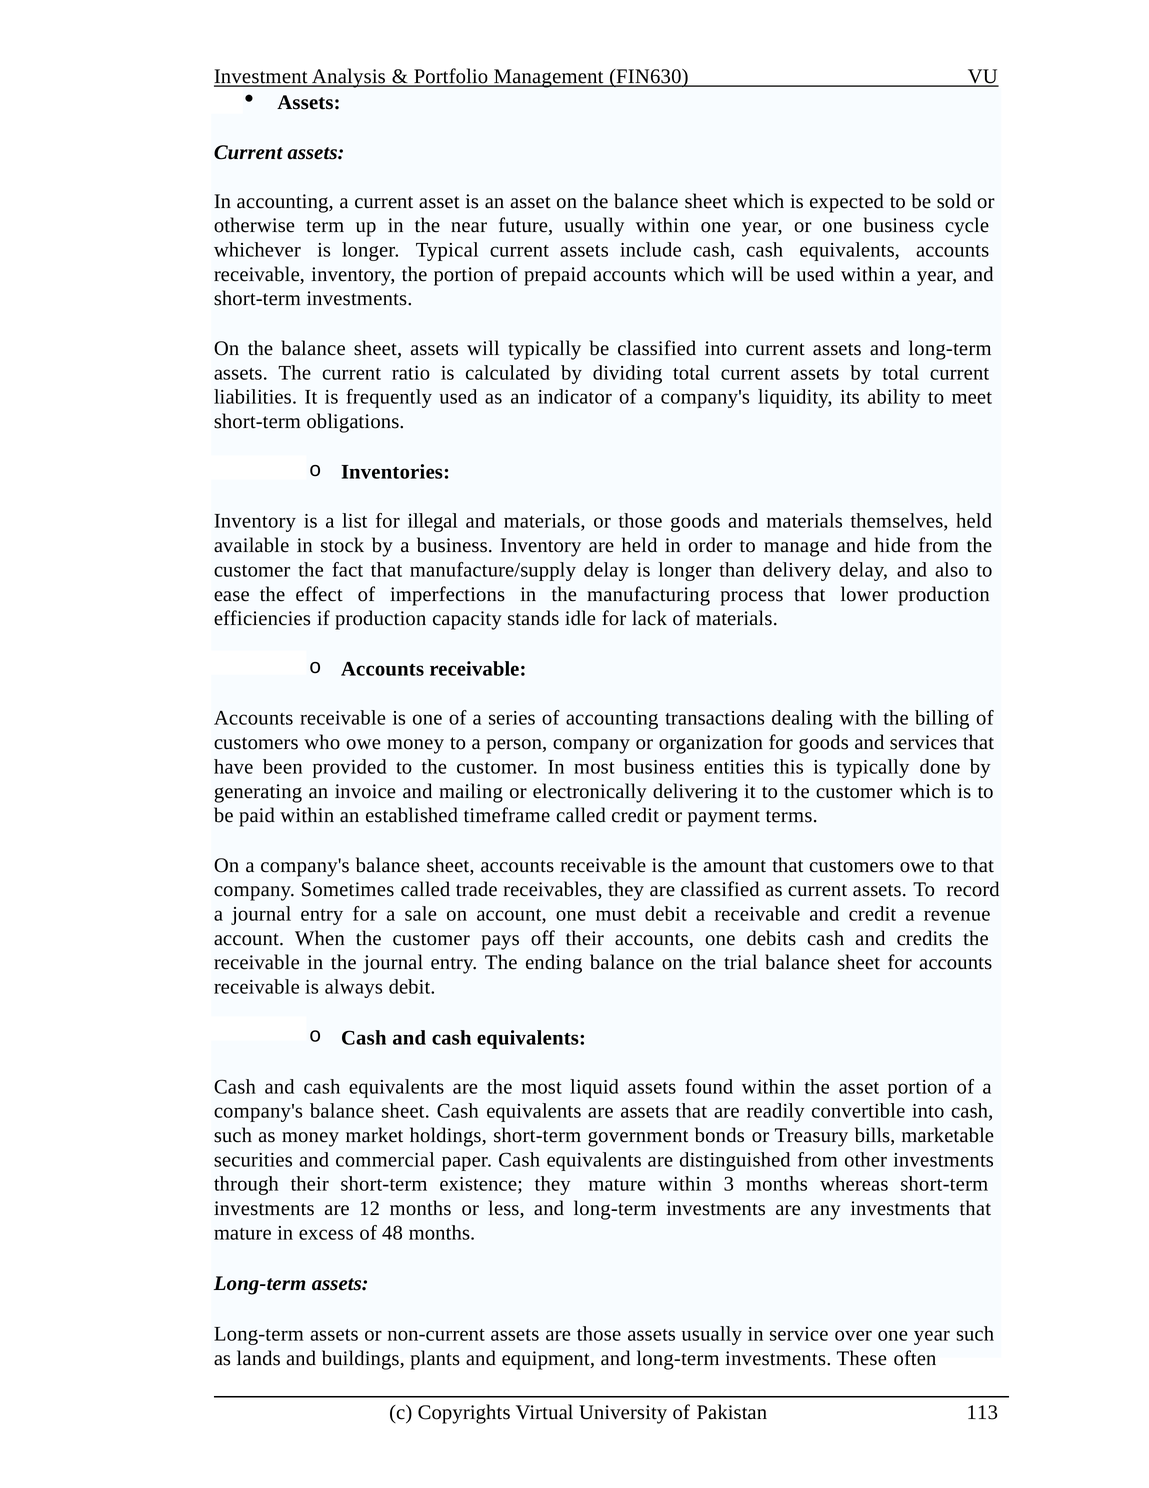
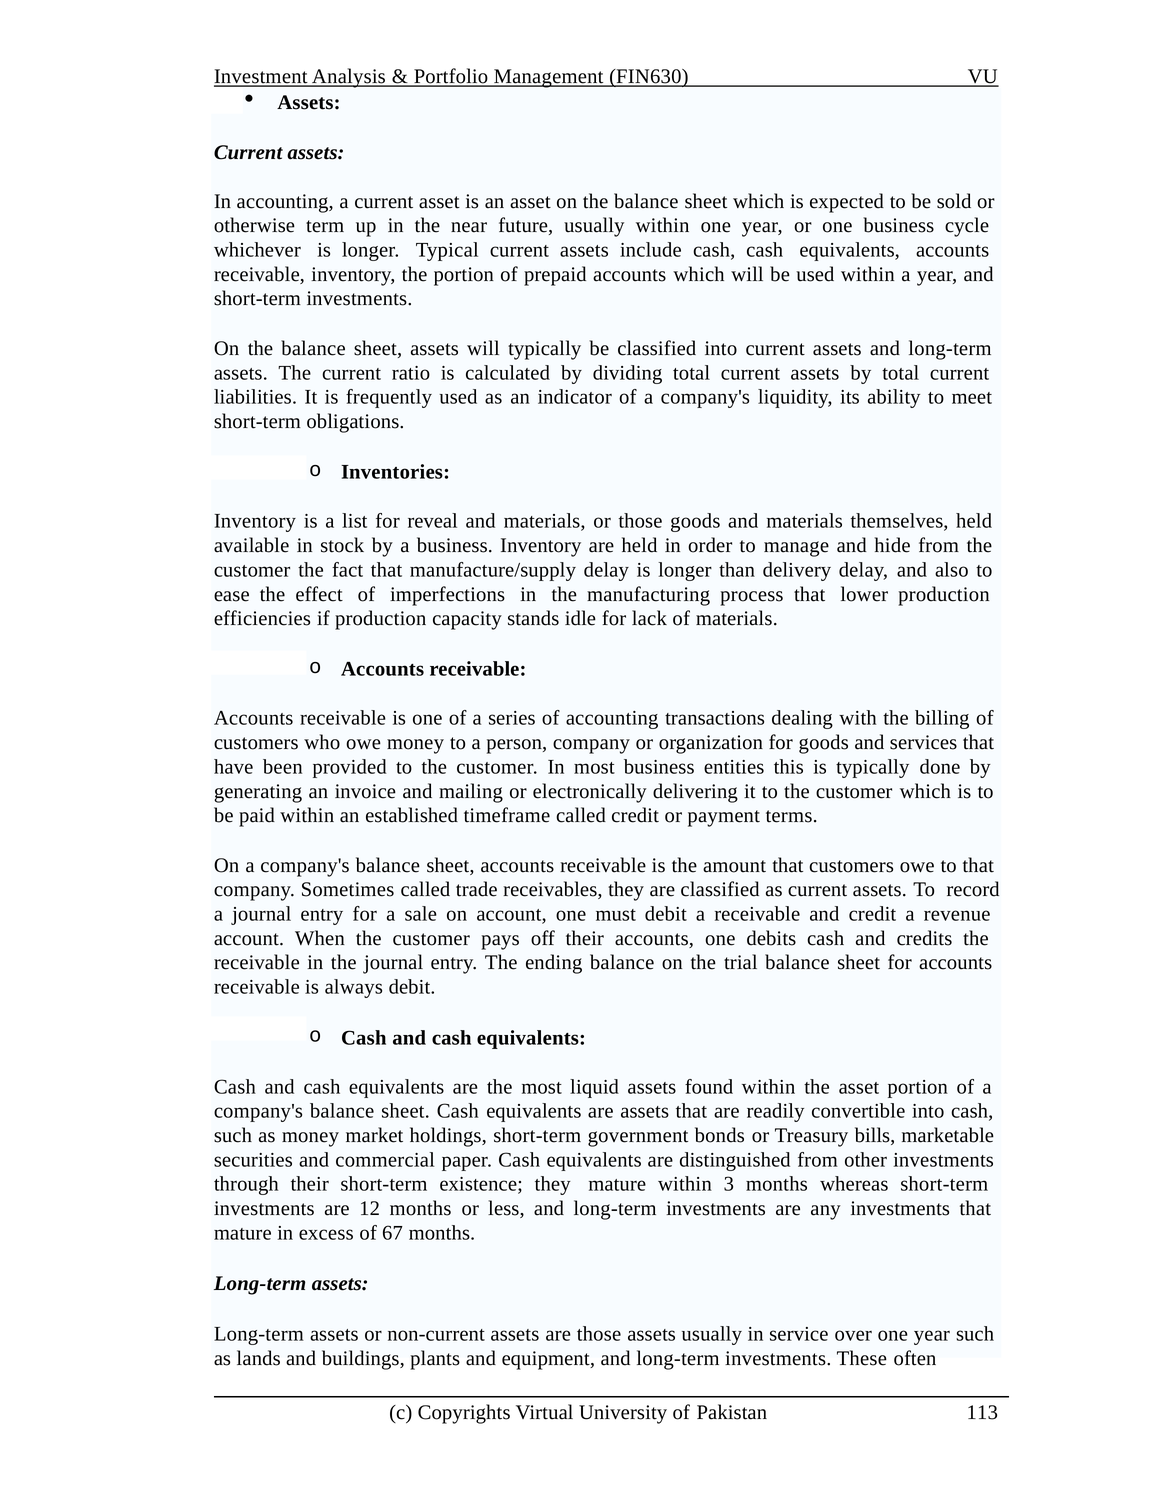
illegal: illegal -> reveal (433, 521)
48: 48 -> 67 (392, 1232)
